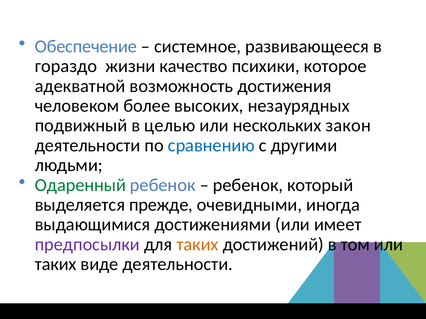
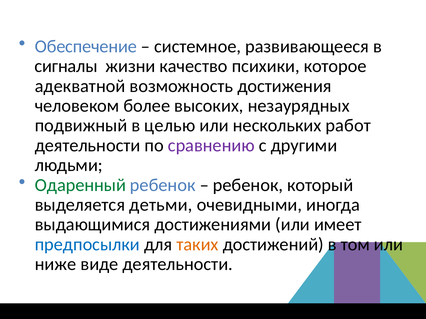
гораздо: гораздо -> сигналы (66, 66)
закон: закон -> работ (348, 126)
сравнению colour: blue -> purple (211, 146)
прежде: прежде -> детьми (161, 205)
предпосылки colour: purple -> blue (87, 245)
таких: таких -> ниже (56, 265)
